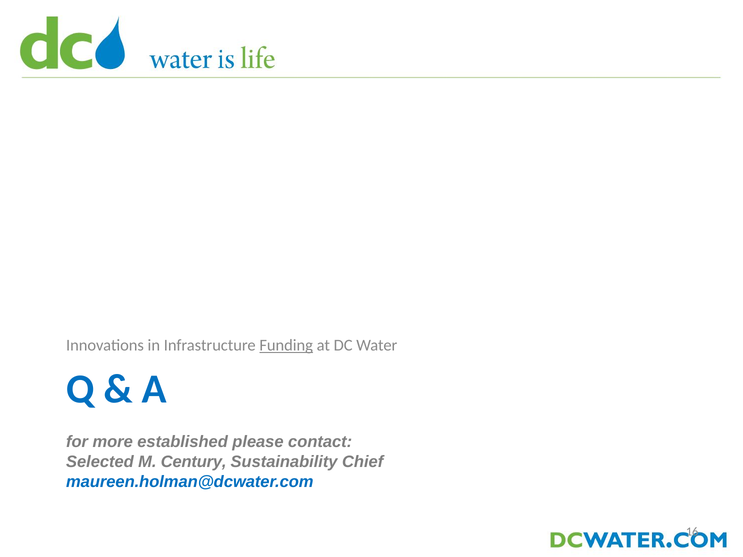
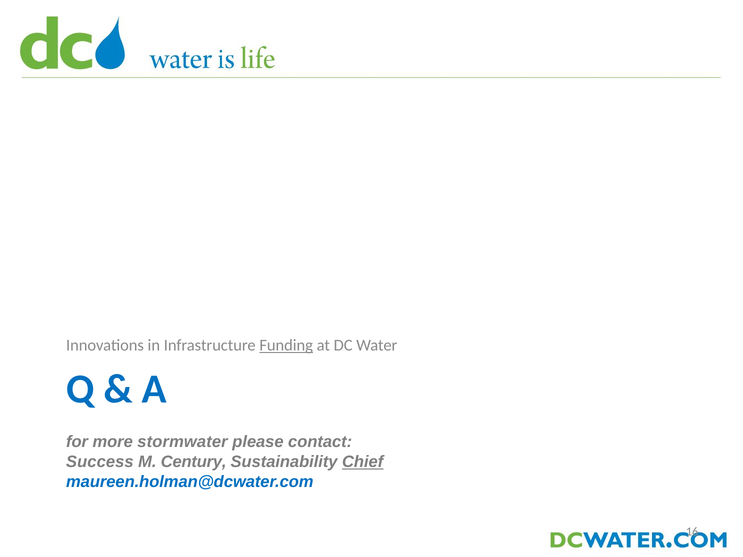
established: established -> stormwater (183, 442)
Selected: Selected -> Success (100, 462)
Chief underline: none -> present (363, 462)
